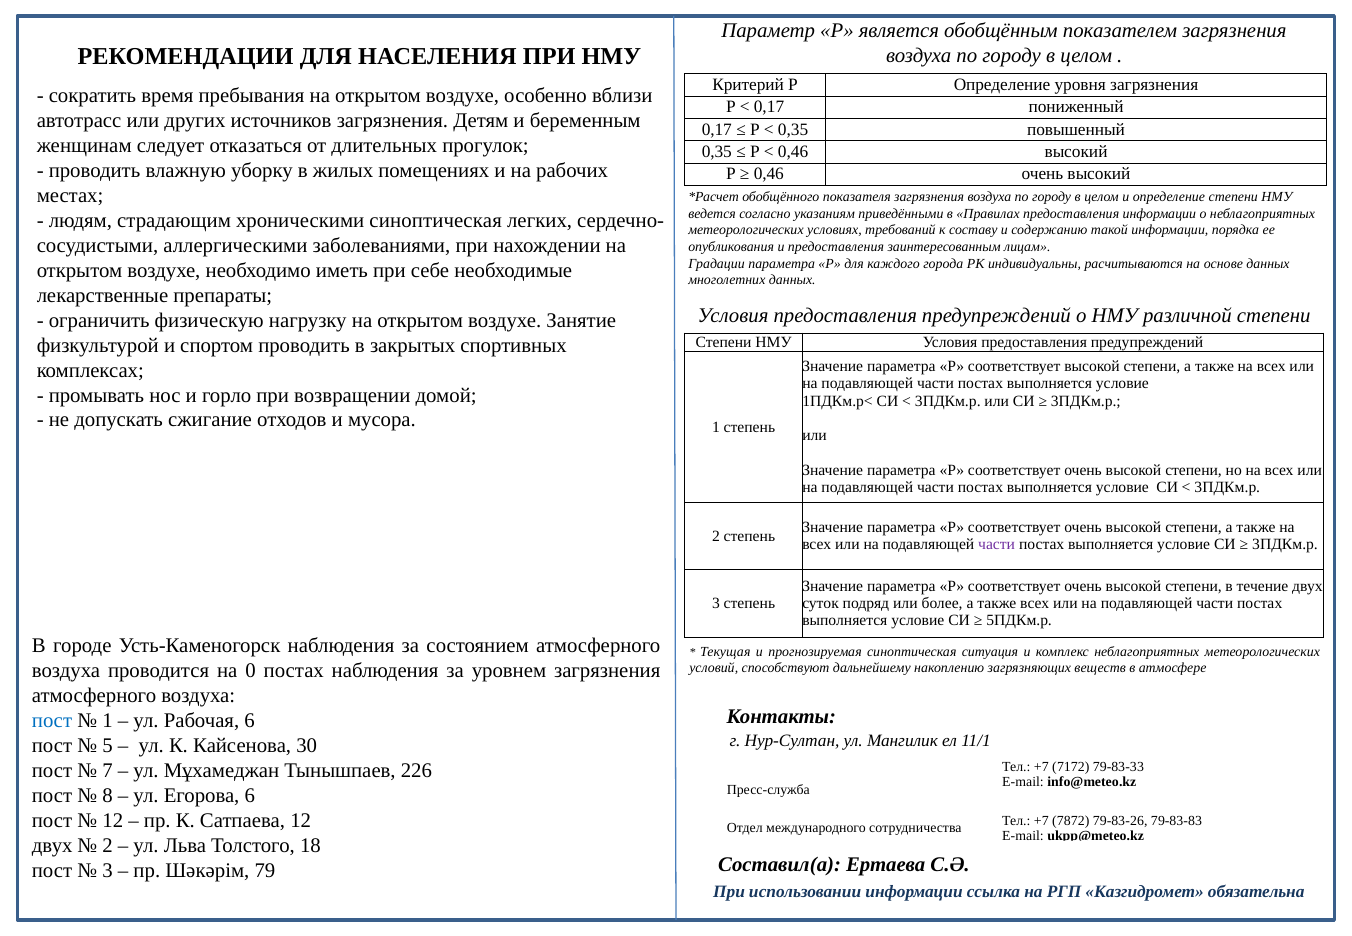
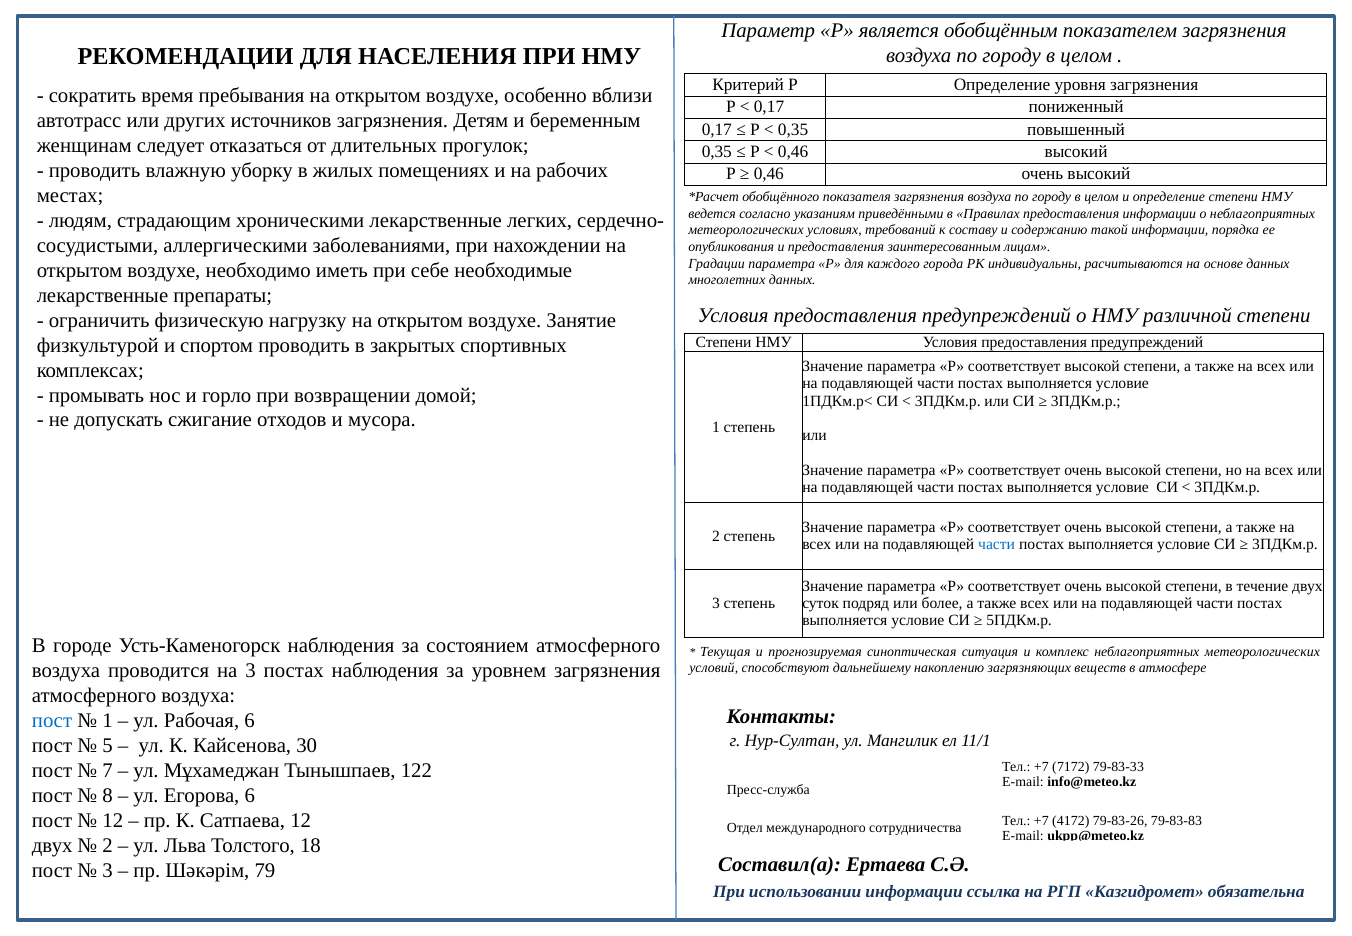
хроническими синоптическая: синоптическая -> лекарственные (436, 220)
части colour: purple -> blue (997, 545)
на 0: 0 -> 3 (250, 671)
226: 226 -> 122 (416, 771)
7872: 7872 -> 4172 (1071, 821)
